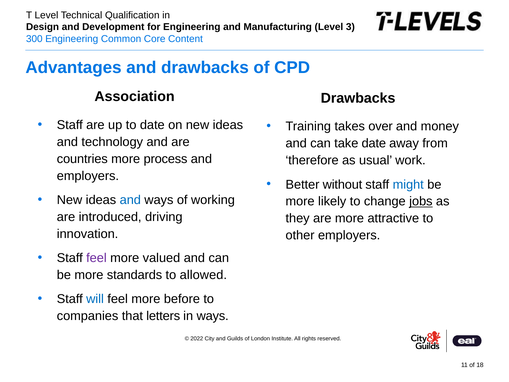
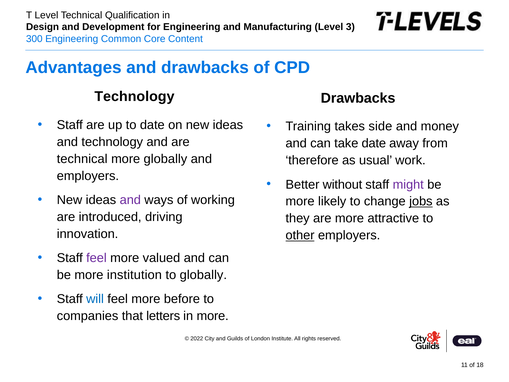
Association: Association -> Technology (134, 96)
over: over -> side (380, 126)
countries: countries -> technical (82, 159)
more process: process -> globally (165, 159)
might colour: blue -> purple (408, 184)
and colour: blue -> purple (130, 200)
other underline: none -> present (300, 235)
standards: standards -> institution (134, 275)
to allowed: allowed -> globally (203, 275)
in ways: ways -> more (213, 316)
